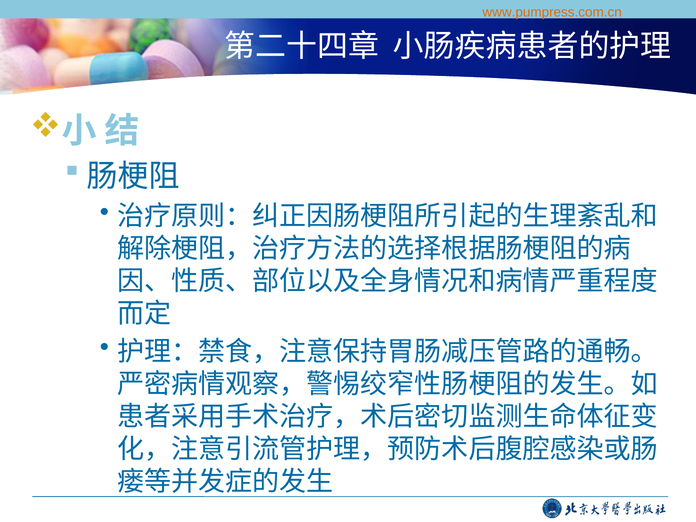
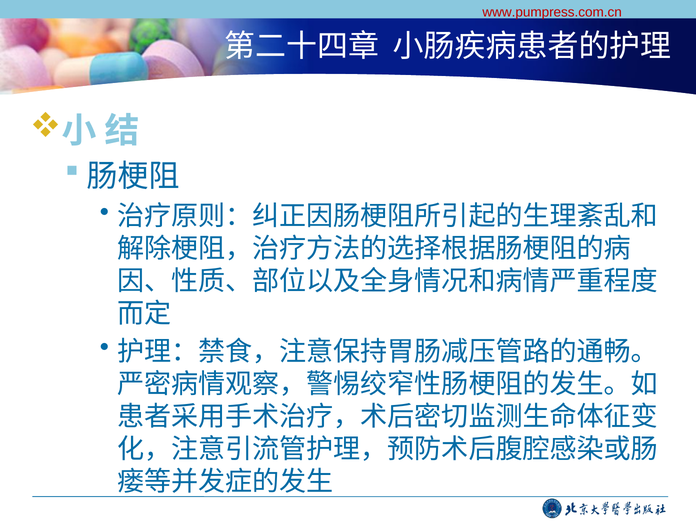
www.pumpress.com.cn colour: orange -> red (552, 12)
